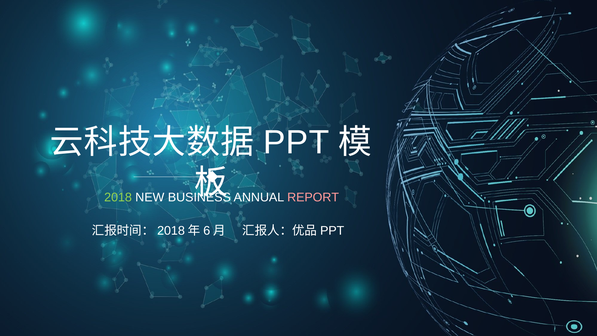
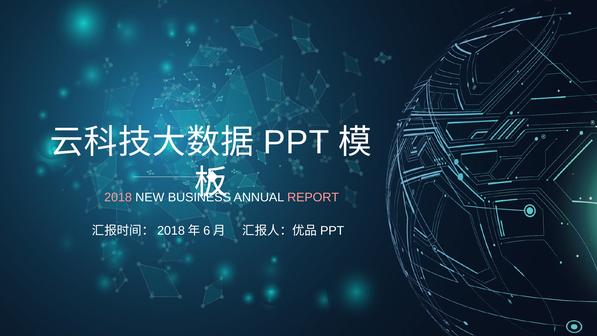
2018 colour: light green -> pink (118, 197)
